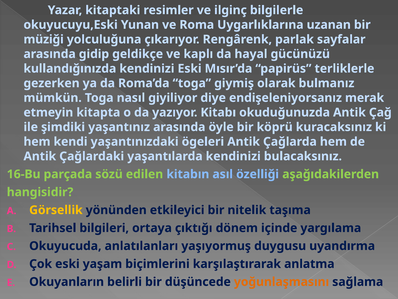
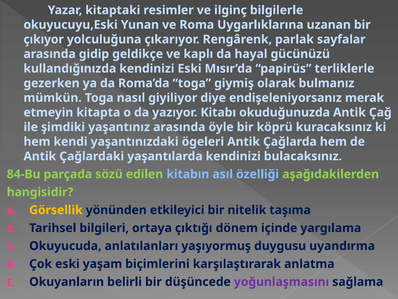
müziği: müziği -> çıkıyor (44, 39)
16-Bu: 16-Bu -> 84-Bu (24, 174)
yoğunlaşmasını colour: orange -> purple (282, 281)
